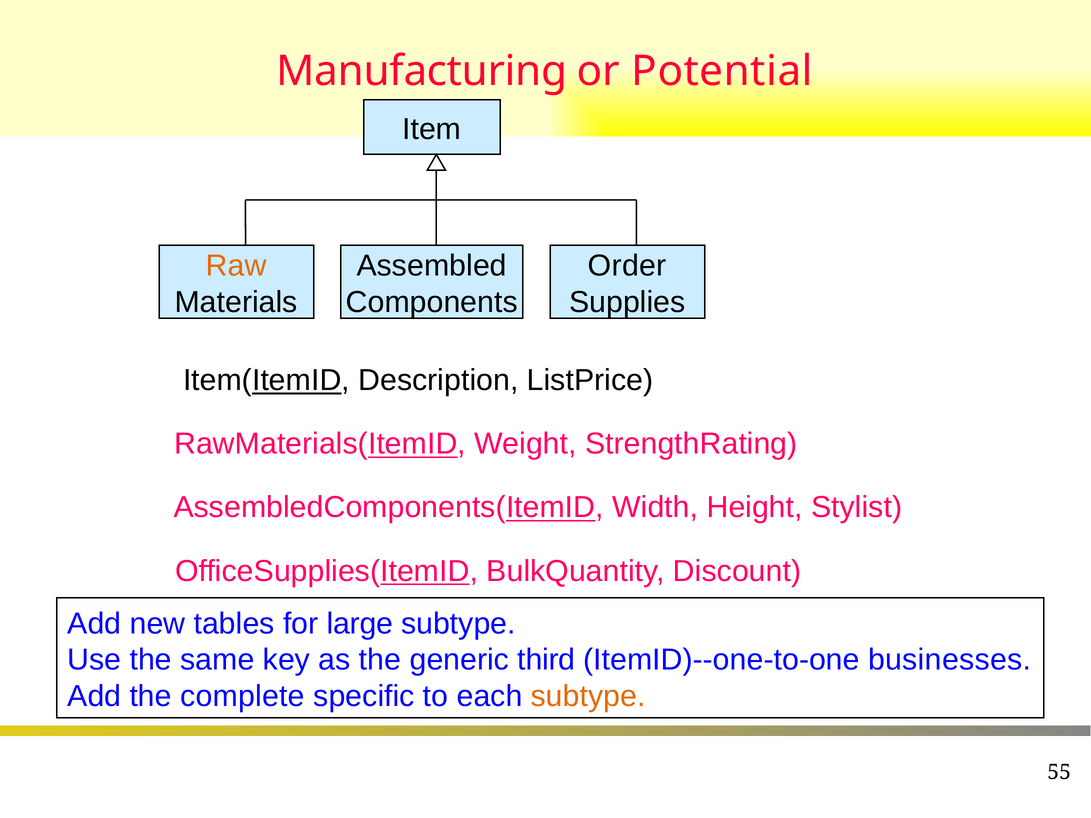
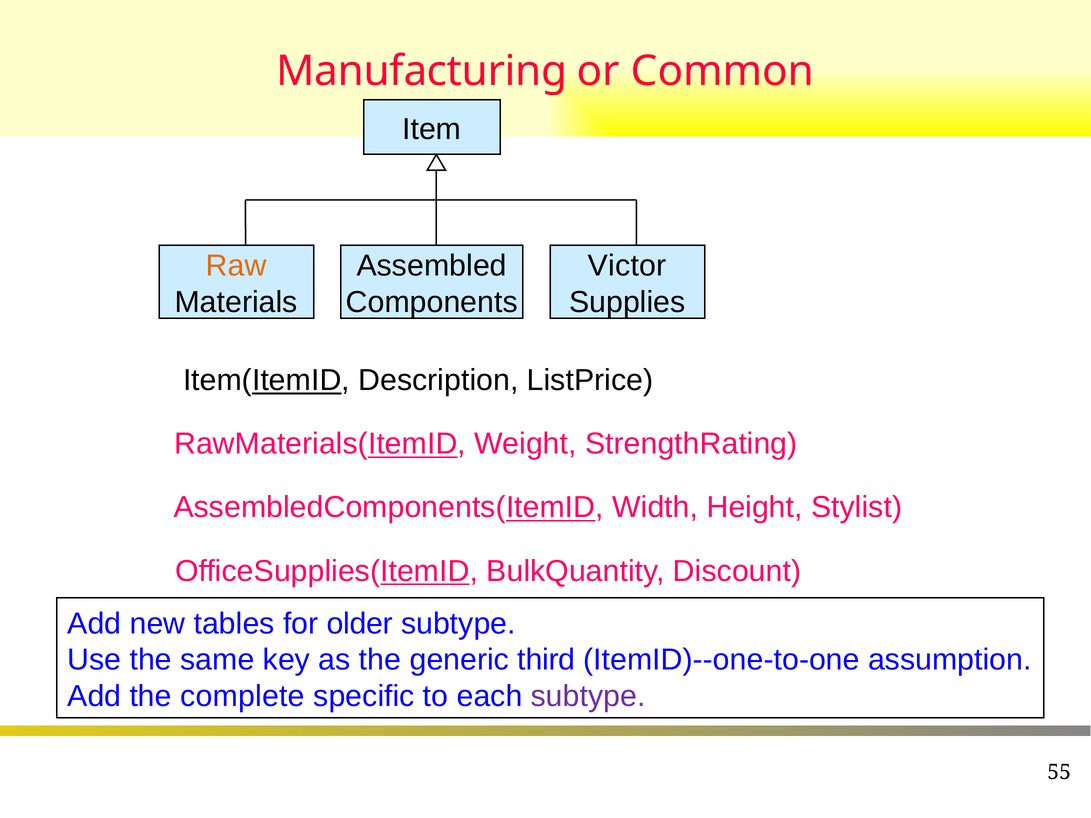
Potential: Potential -> Common (722, 71)
Order: Order -> Victor (627, 266)
large: large -> older (360, 624)
businesses: businesses -> assumption (950, 660)
subtype colour: orange -> purple (588, 697)
